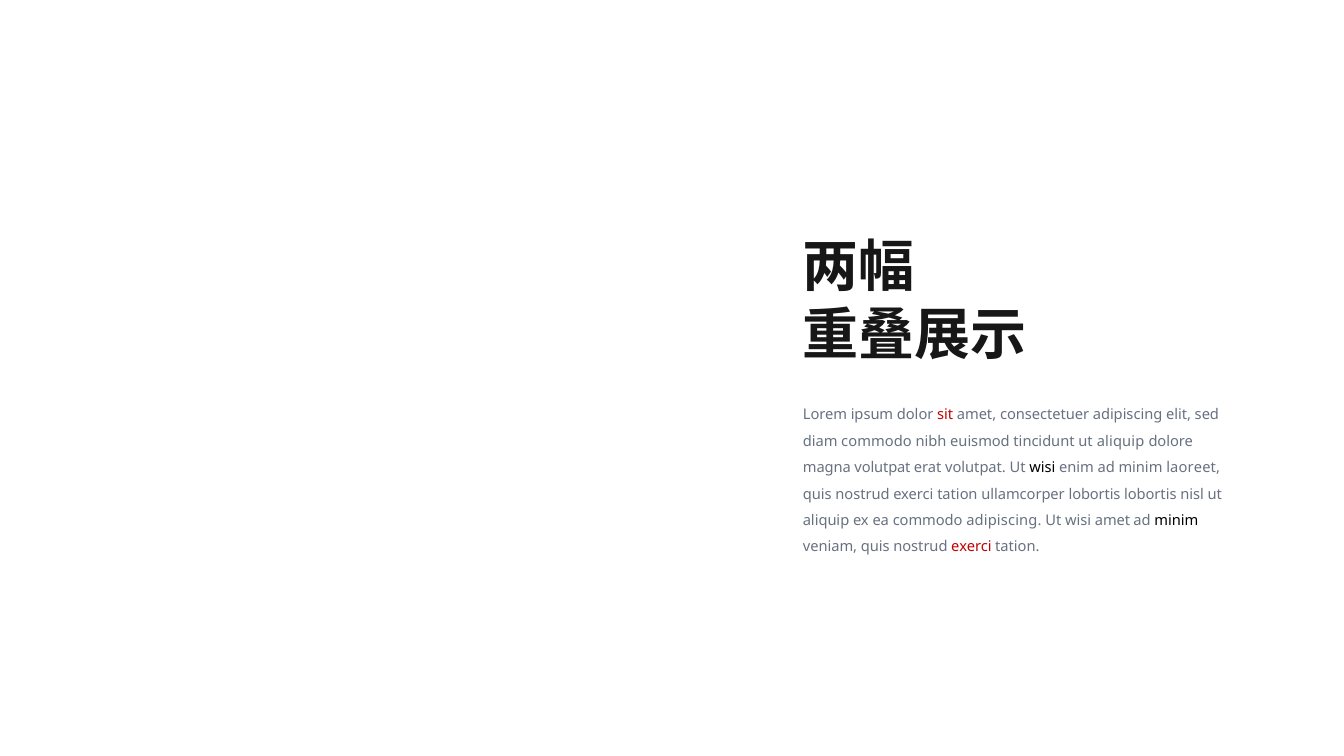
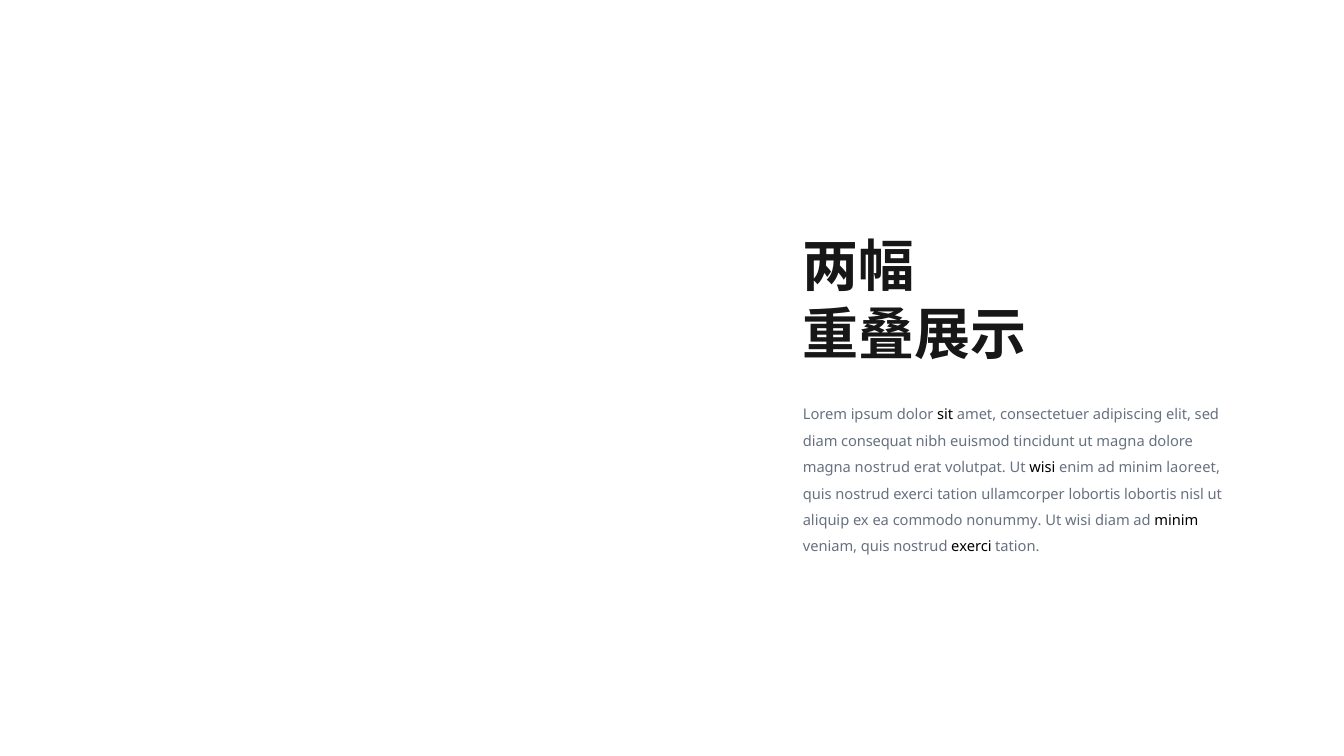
sit colour: red -> black (945, 415)
diam commodo: commodo -> consequat (877, 441)
tincidunt ut aliquip: aliquip -> magna (1121, 441)
magna volutpat: volutpat -> nostrud (882, 468)
commodo adipiscing: adipiscing -> nonummy (1004, 521)
wisi amet: amet -> diam (1112, 521)
exerci colour: red -> black (971, 547)
